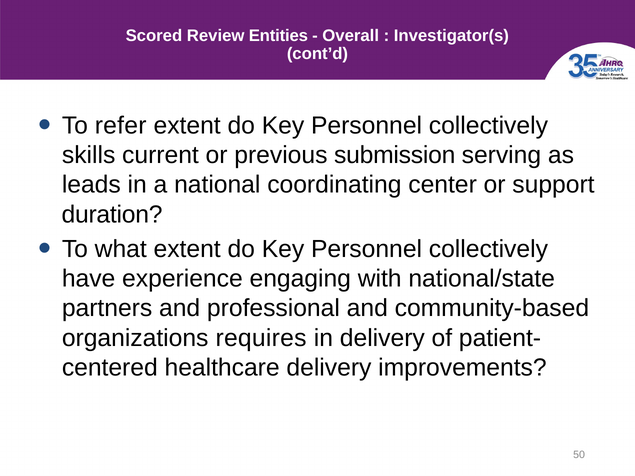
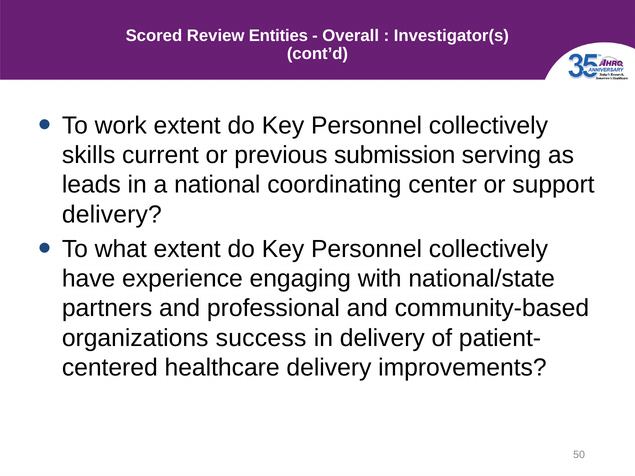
refer: refer -> work (121, 126)
duration: duration -> delivery (112, 214)
requires: requires -> success (261, 338)
